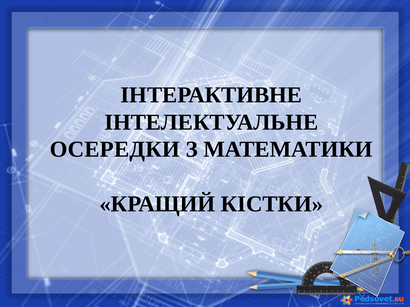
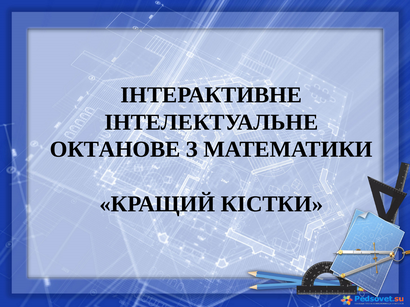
ОСЕРЕДКИ: ОСЕРЕДКИ -> ОКТАНОВЕ (115, 150)
